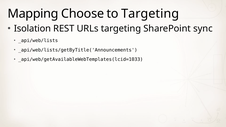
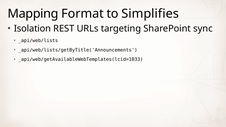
Choose: Choose -> Format (83, 14)
to Targeting: Targeting -> Simplifies (150, 14)
